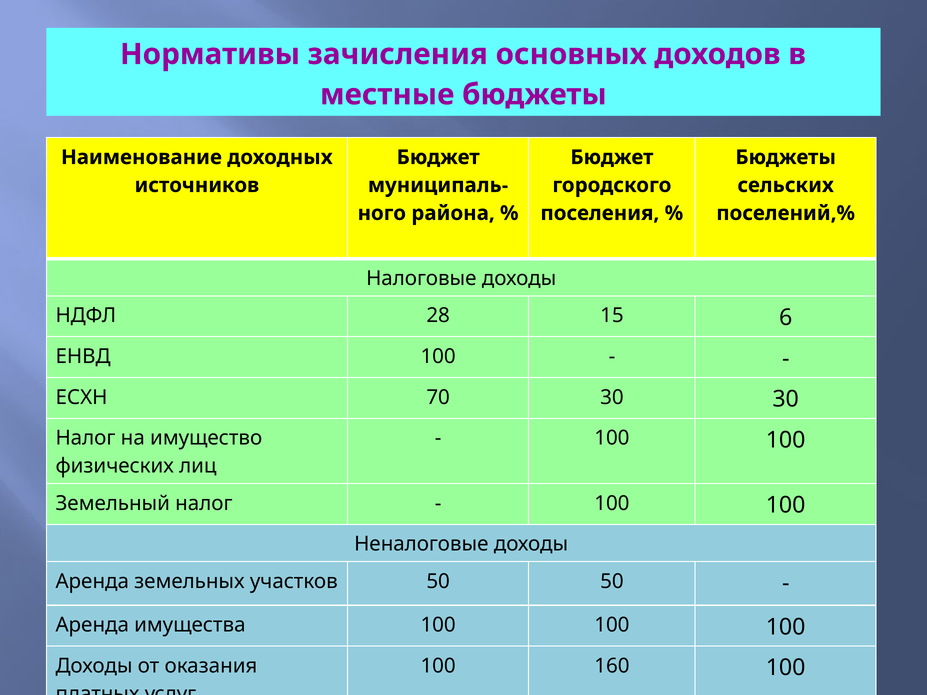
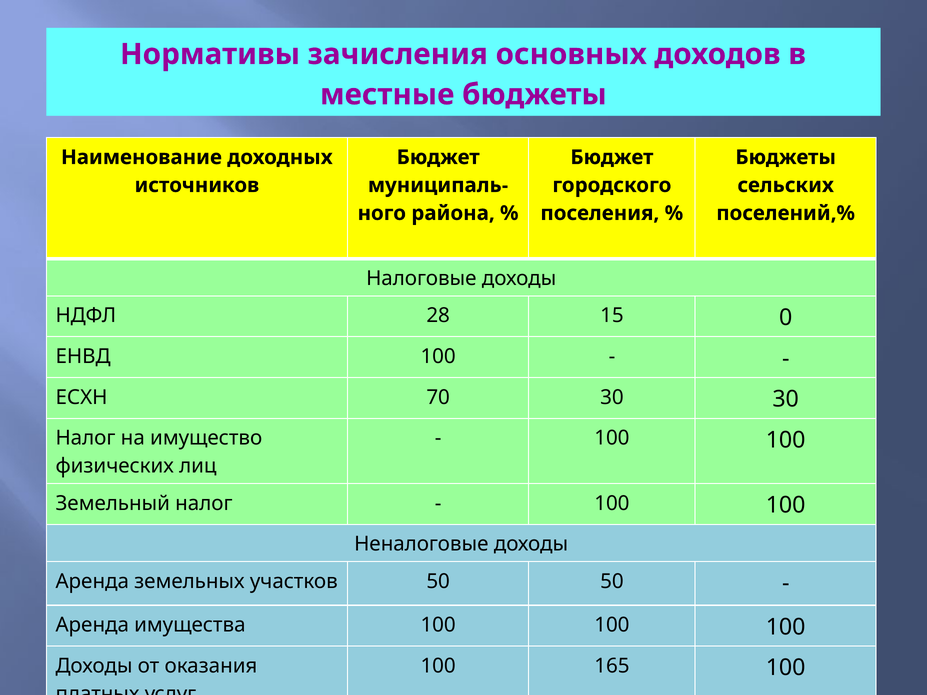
6: 6 -> 0 (786, 318)
160: 160 -> 165 (612, 666)
